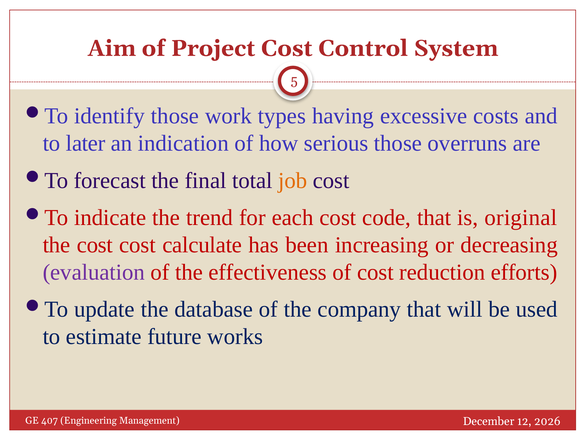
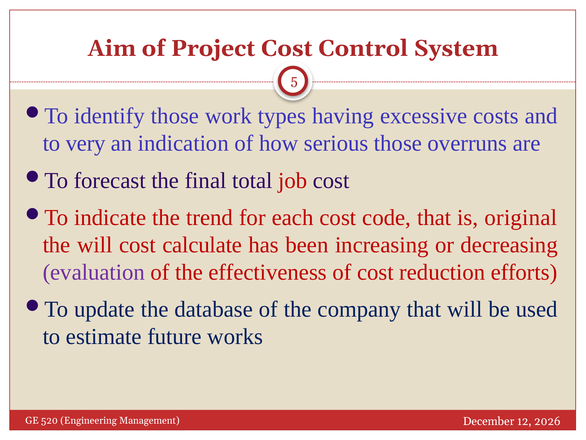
later: later -> very (86, 143)
job colour: orange -> red (293, 180)
the cost: cost -> will (95, 245)
407: 407 -> 520 (49, 420)
